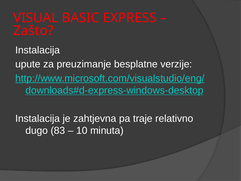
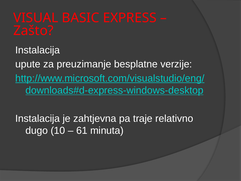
83: 83 -> 10 (58, 130)
10: 10 -> 61 (82, 130)
